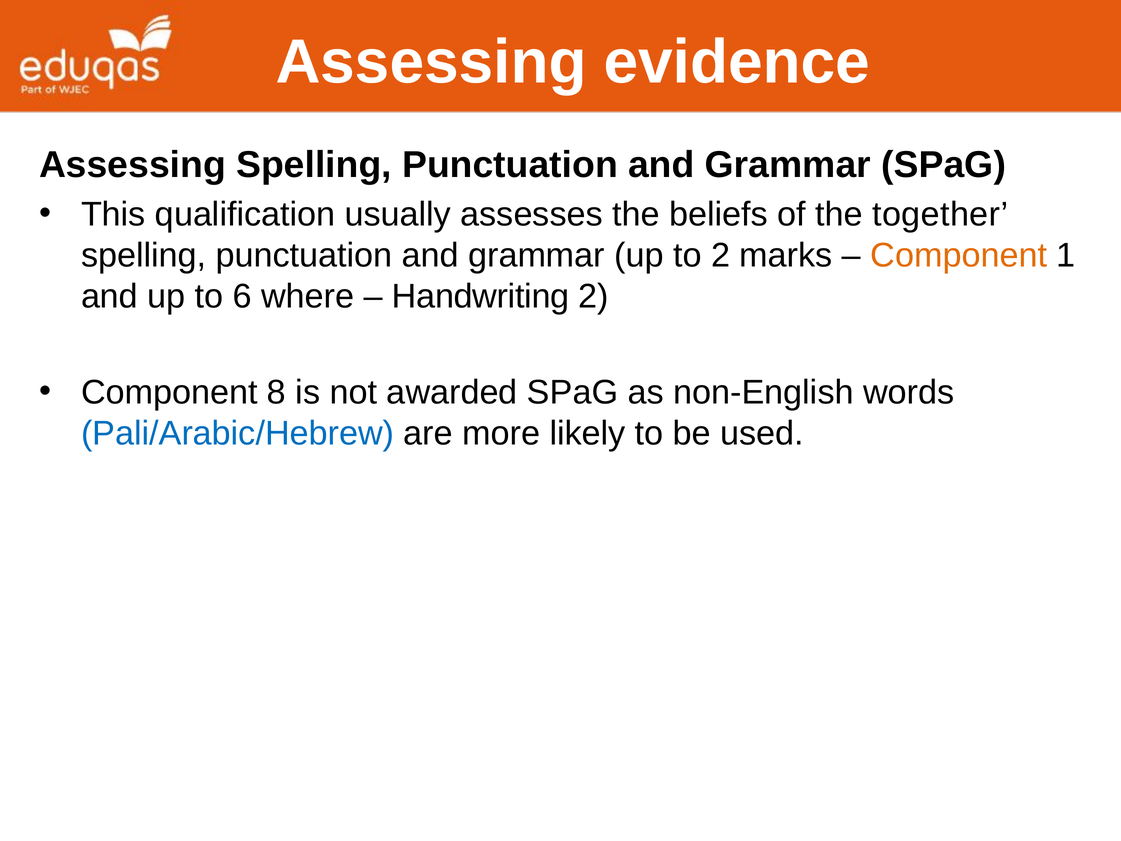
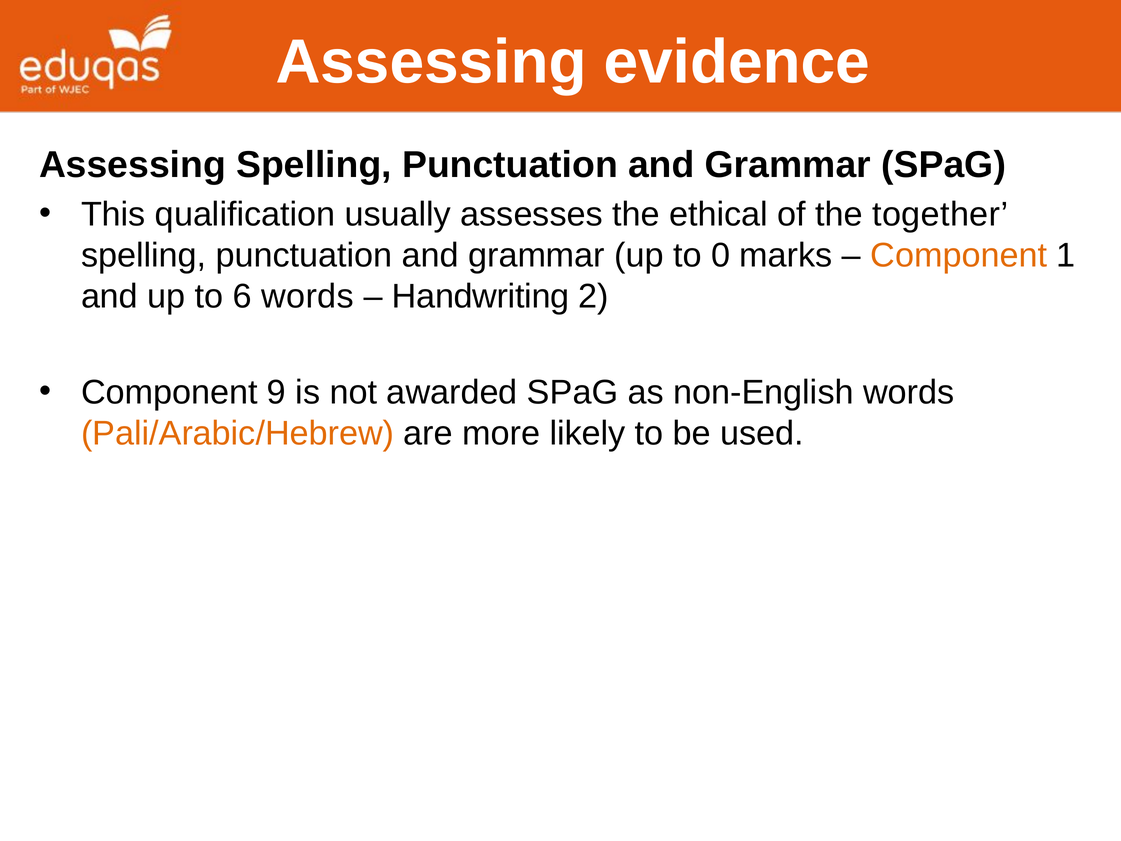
beliefs: beliefs -> ethical (719, 214)
to 2: 2 -> 0 (721, 255)
6 where: where -> words (308, 296)
8: 8 -> 9 (276, 392)
Pali/Arabic/Hebrew colour: blue -> orange (238, 433)
